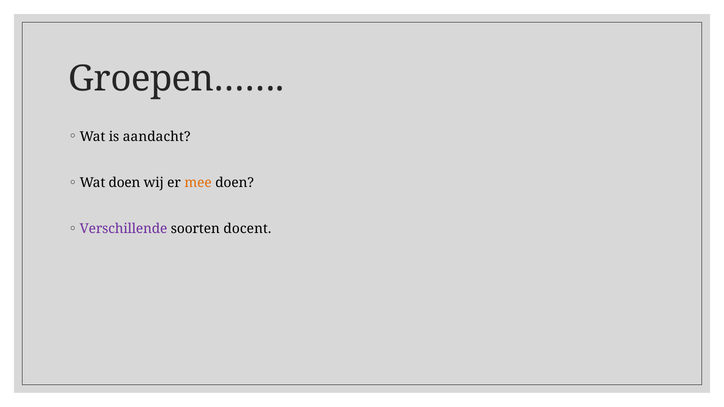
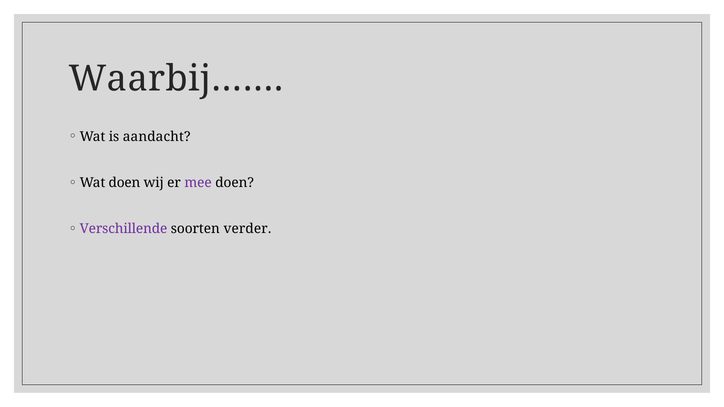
Groepen……: Groepen…… -> Waarbij…… (176, 79)
mee colour: orange -> purple (198, 183)
docent: docent -> verder (247, 229)
